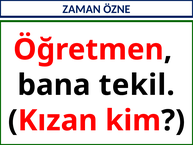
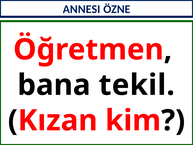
ZAMAN: ZAMAN -> ANNESI (82, 9)
